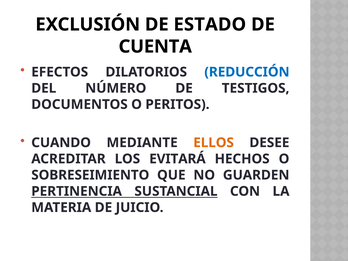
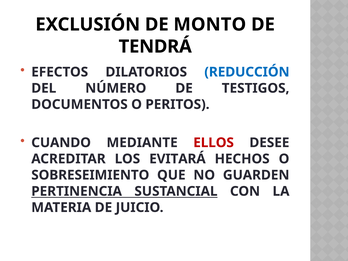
ESTADO: ESTADO -> MONTO (210, 24)
CUENTA: CUENTA -> TENDRÁ (155, 47)
ELLOS colour: orange -> red (214, 143)
